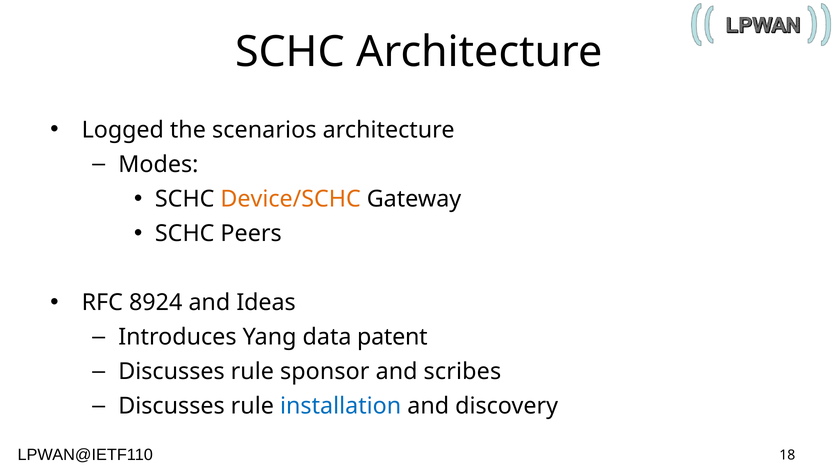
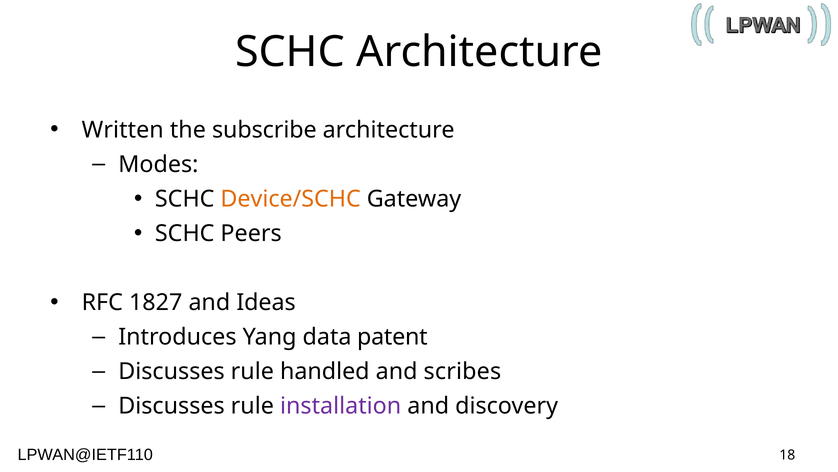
Logged: Logged -> Written (123, 130)
scenarios: scenarios -> subscribe (264, 130)
8924: 8924 -> 1827 (156, 302)
sponsor: sponsor -> handled (325, 371)
installation colour: blue -> purple (341, 406)
